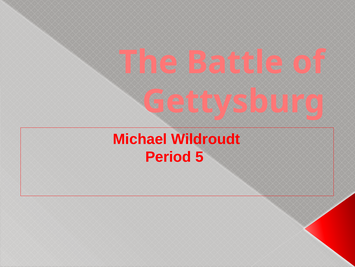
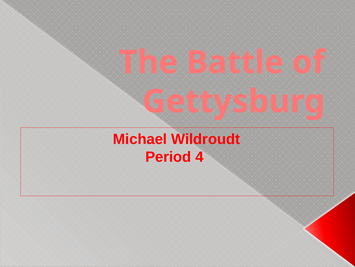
5: 5 -> 4 (199, 157)
